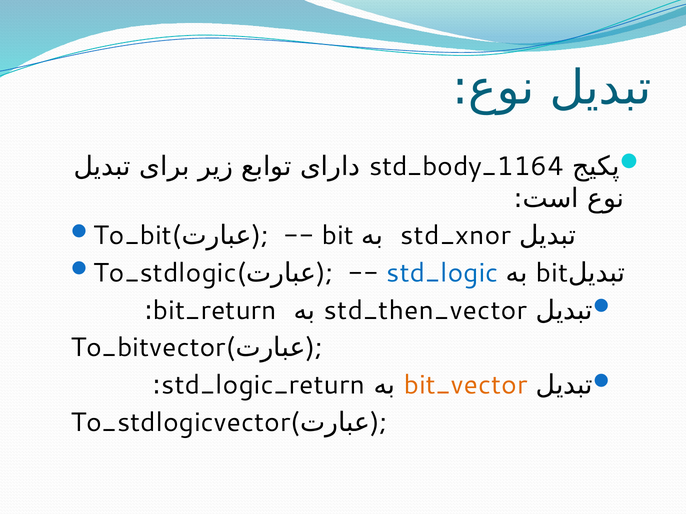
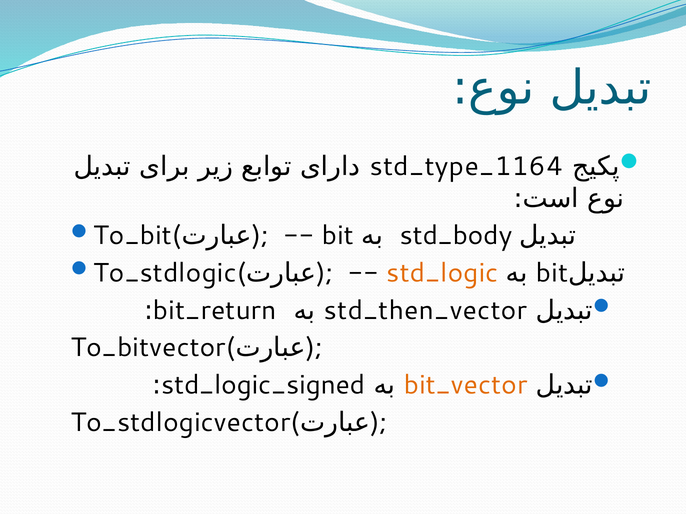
std_body_1164: std_body_1164 -> std_type_1164 (466, 166)
std_xnor: std_xnor -> std_body (456, 236)
std_logic colour: blue -> orange (442, 273)
std_logic_return: std_logic_return -> std_logic_signed (263, 385)
